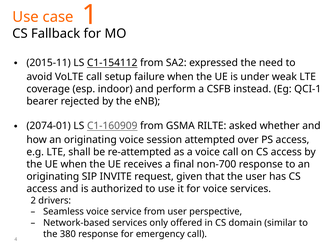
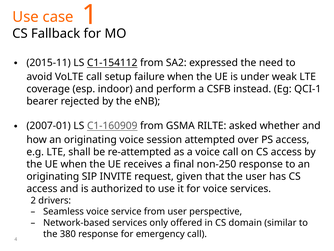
2074-01: 2074-01 -> 2007-01 (49, 126)
non-700: non-700 -> non-250 (217, 164)
